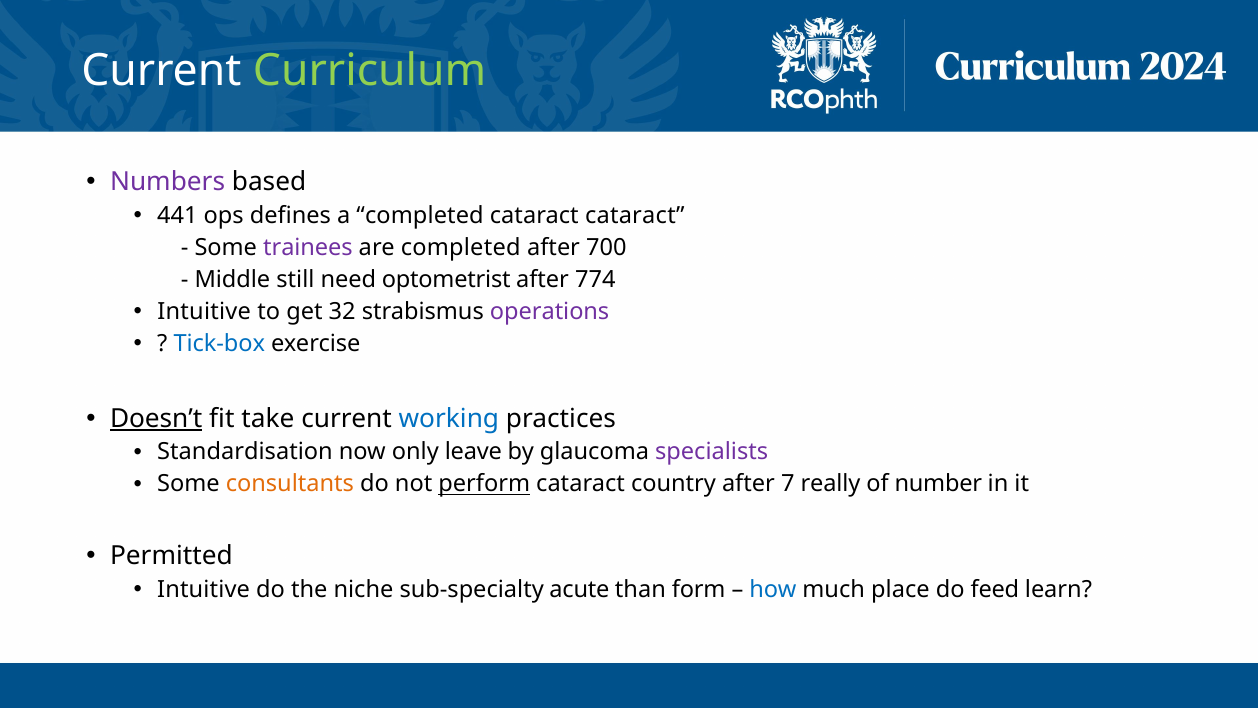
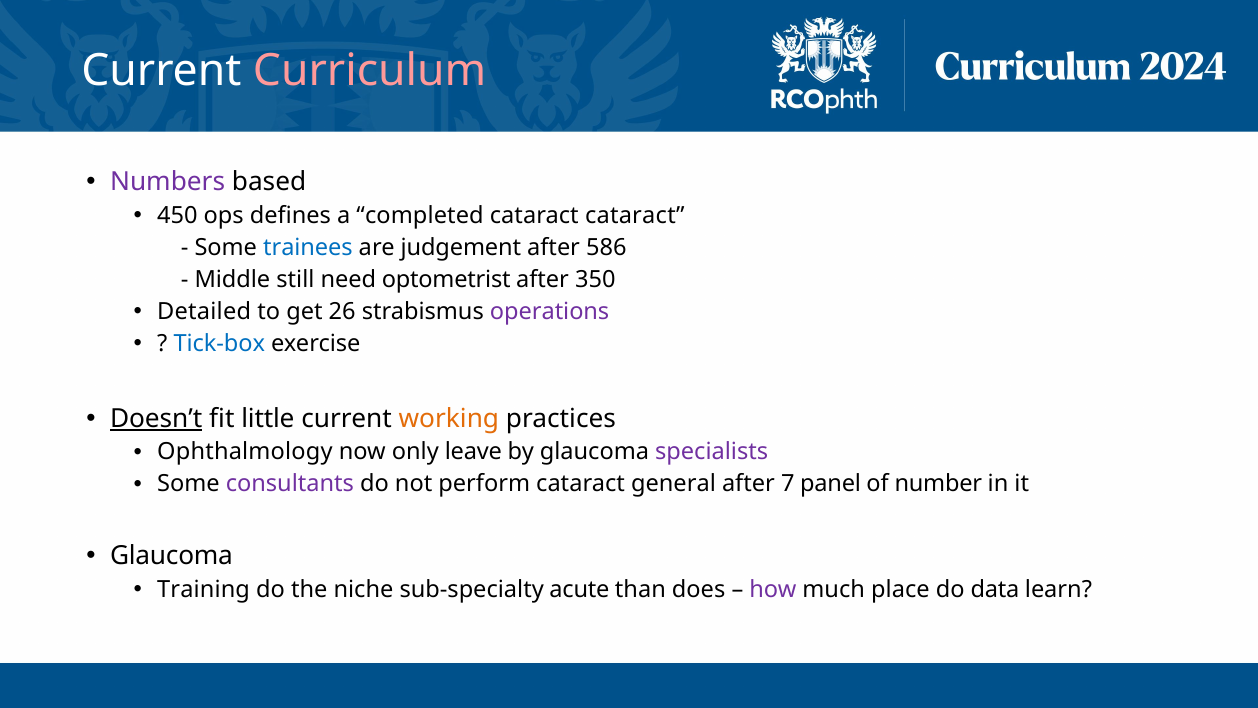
Curriculum colour: light green -> pink (370, 71)
441: 441 -> 450 (177, 216)
trainees colour: purple -> blue (308, 248)
are completed: completed -> judgement (461, 248)
700: 700 -> 586 (606, 248)
774: 774 -> 350 (595, 280)
Intuitive: Intuitive -> Detailed (204, 312)
32: 32 -> 26 (342, 312)
take: take -> little (268, 418)
working colour: blue -> orange (449, 418)
Standardisation: Standardisation -> Ophthalmology (245, 452)
consultants colour: orange -> purple (290, 484)
perform underline: present -> none (484, 484)
country: country -> general (673, 484)
really: really -> panel (831, 484)
Permitted: Permitted -> Glaucoma (172, 556)
Intuitive: Intuitive -> Training (204, 589)
form: form -> does (699, 589)
how colour: blue -> purple (773, 589)
feed: feed -> data (995, 589)
